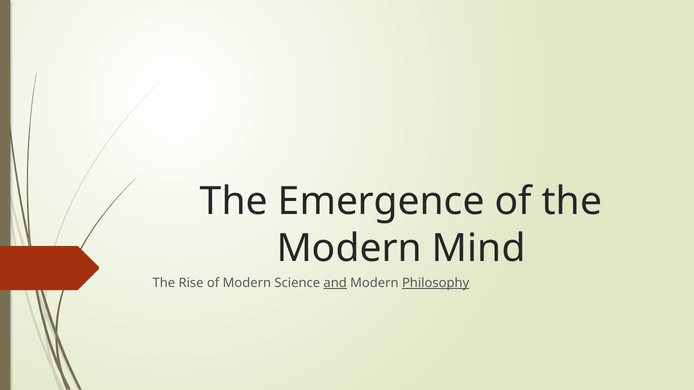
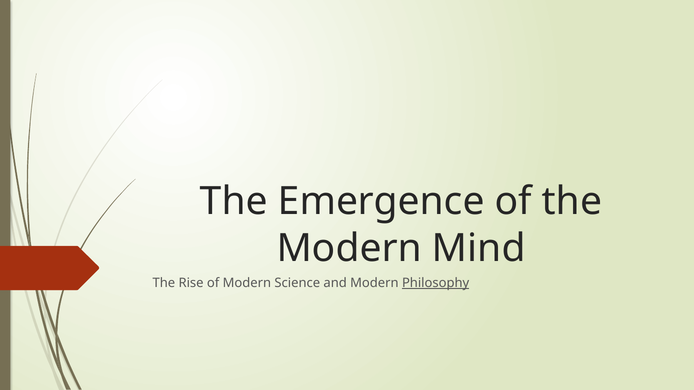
and underline: present -> none (335, 283)
